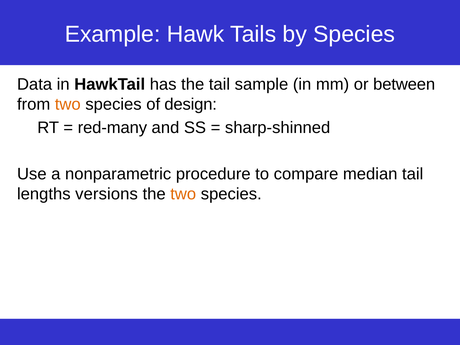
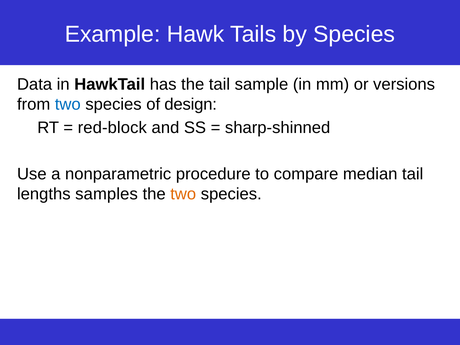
between: between -> versions (404, 84)
two colour: orange -> blue (68, 104)
red-many: red-many -> red-block (112, 128)
versions: versions -> samples (107, 194)
